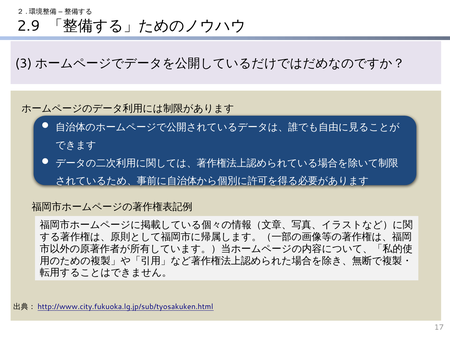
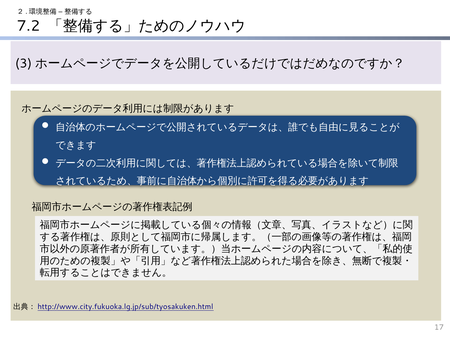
2.9: 2.9 -> 7.2 (28, 26)
